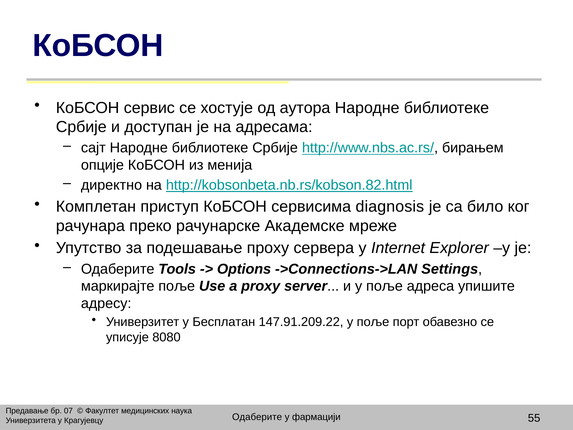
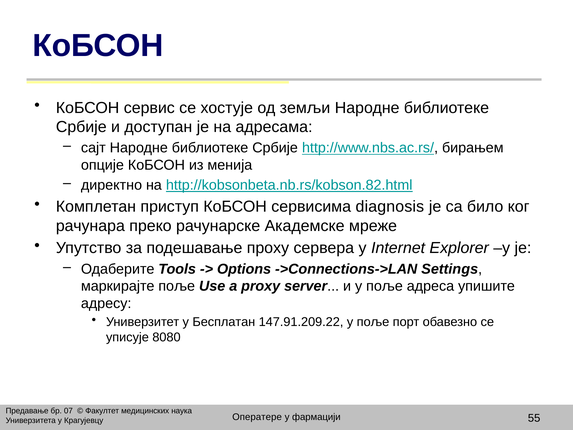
аутора: аутора -> земљи (305, 108)
Одаберите: Одаберите -> Оператере (257, 417)
